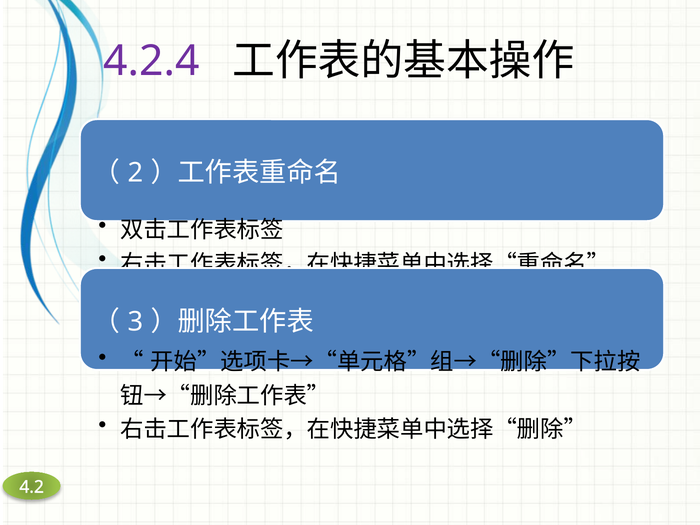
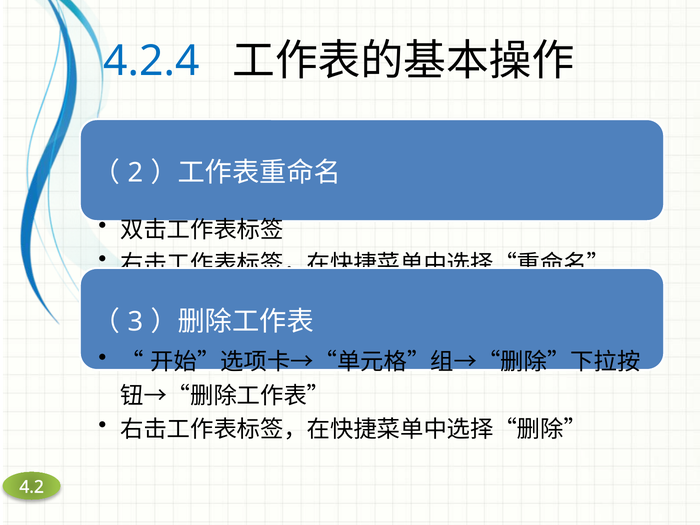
4.2.4 colour: purple -> blue (152, 61)
